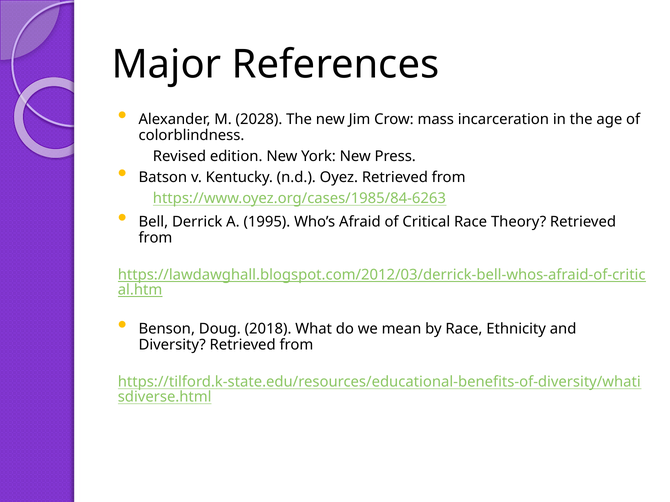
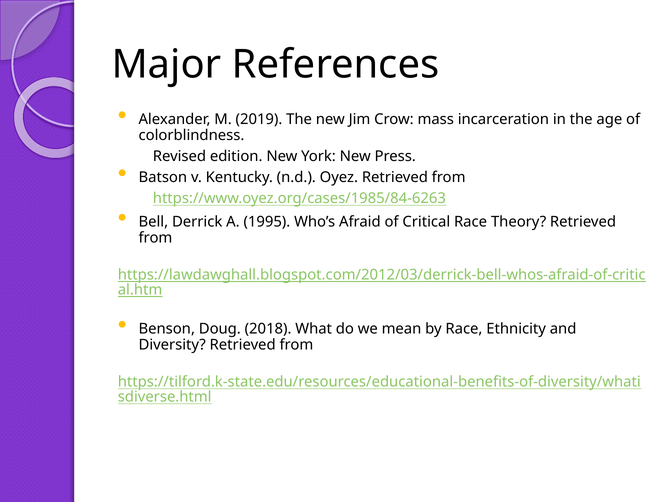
2028: 2028 -> 2019 (259, 119)
